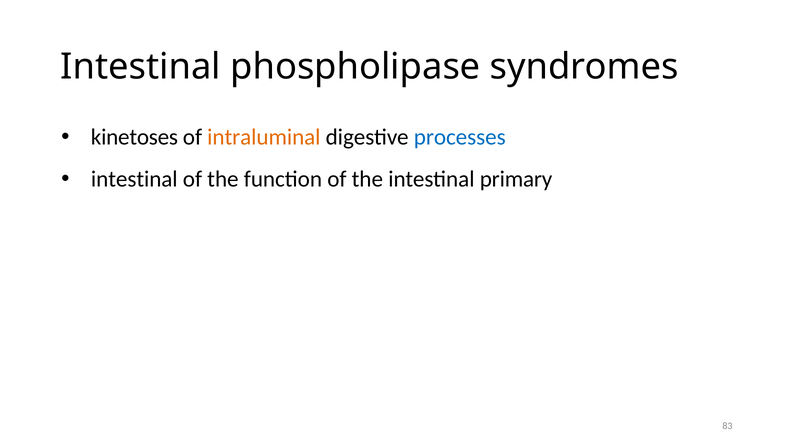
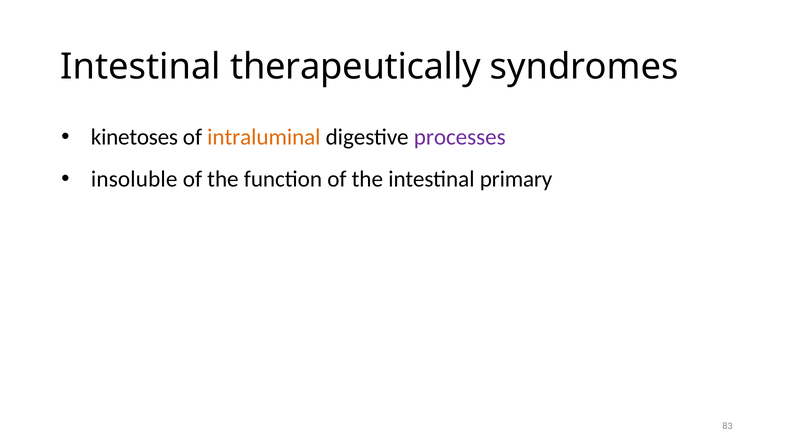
phospholipase: phospholipase -> therapeutically (355, 67)
processes colour: blue -> purple (460, 137)
intestinal: intestinal -> insoluble (134, 179)
